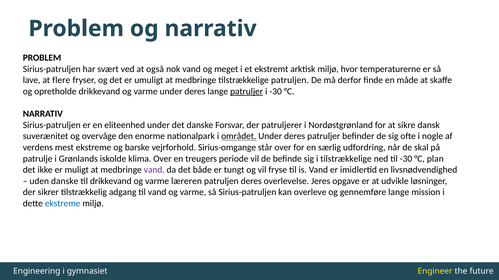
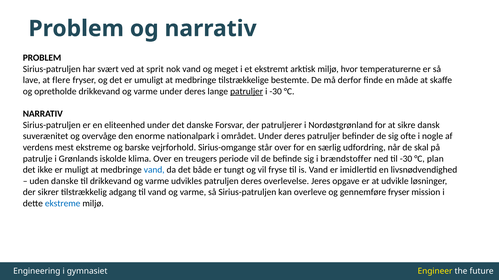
også: også -> sprit (155, 69)
tilstrækkelige patruljen: patruljen -> bestemte (290, 80)
området underline: present -> none (239, 137)
i tilstrækkelige: tilstrækkelige -> brændstoffer (346, 159)
vand colour: purple -> blue (154, 170)
læreren: læreren -> udvikles (187, 181)
gennemføre lange: lange -> fryser (399, 193)
